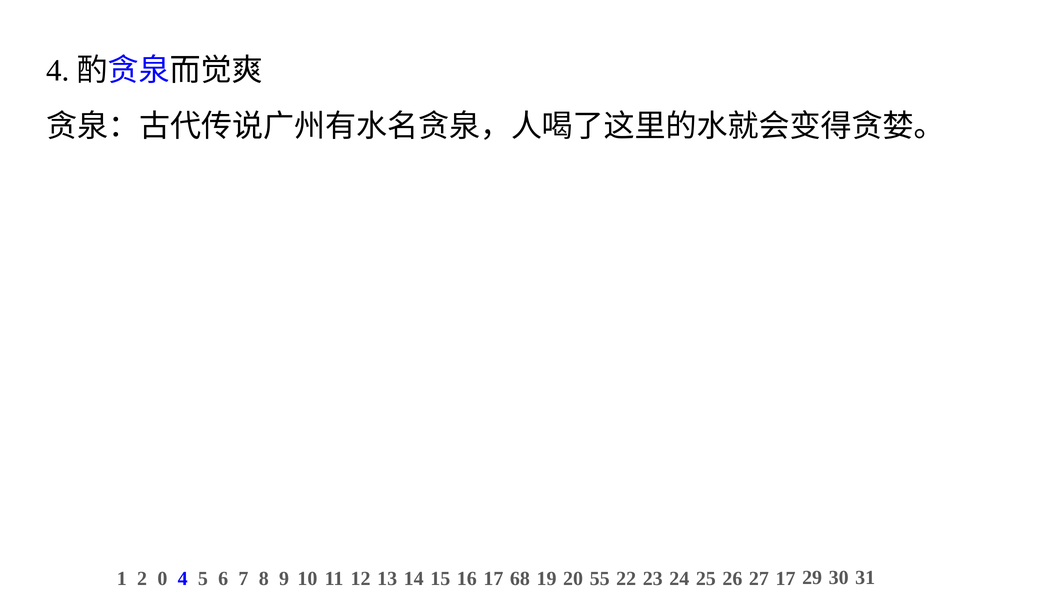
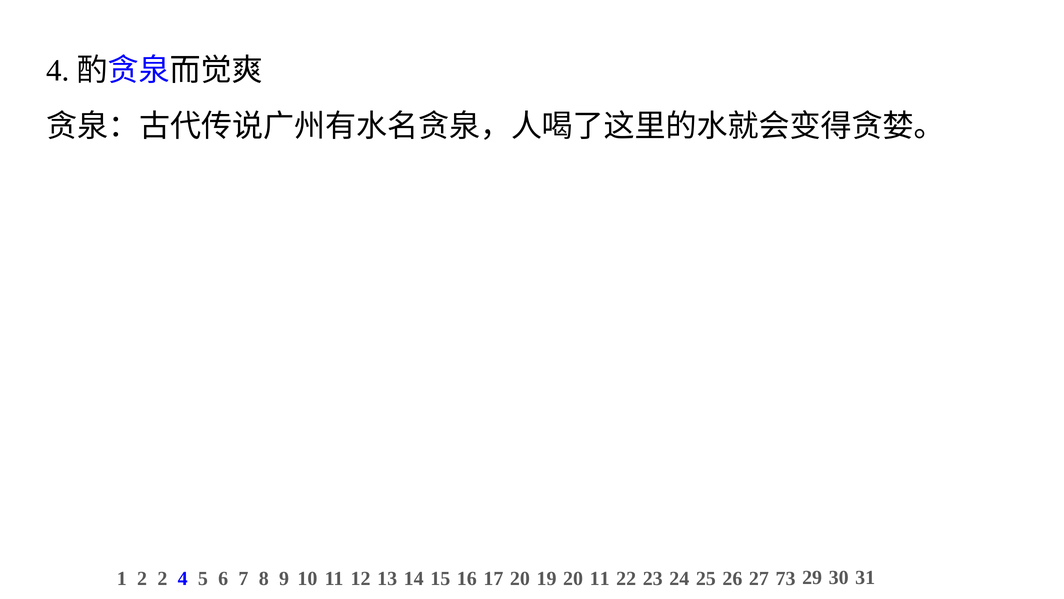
2 0: 0 -> 2 (162, 578)
17 68: 68 -> 20 (520, 578)
20 55: 55 -> 11 (600, 578)
27 17: 17 -> 73 (786, 578)
